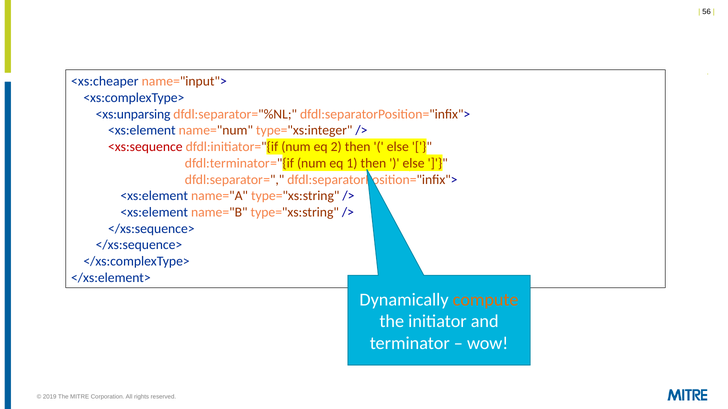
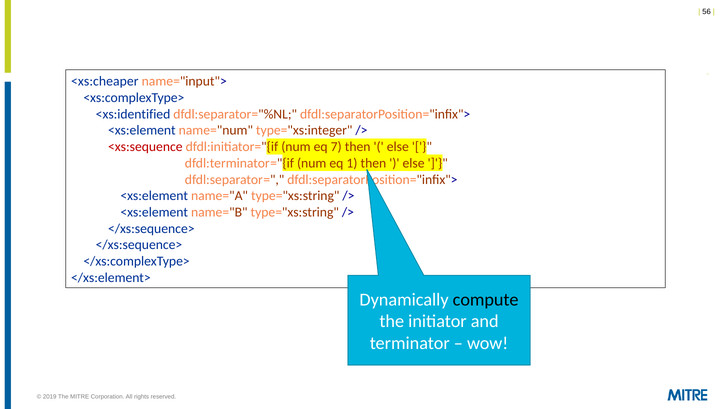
<xs:unparsing: <xs:unparsing -> <xs:identified (133, 114)
2: 2 -> 7 (336, 147)
compute colour: orange -> black (486, 300)
